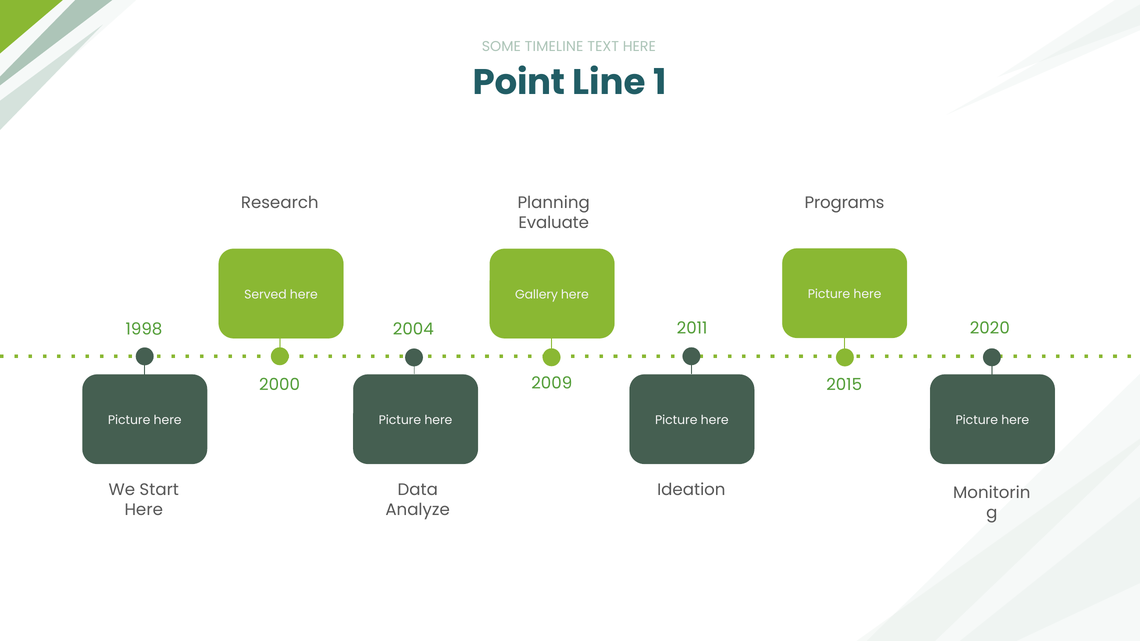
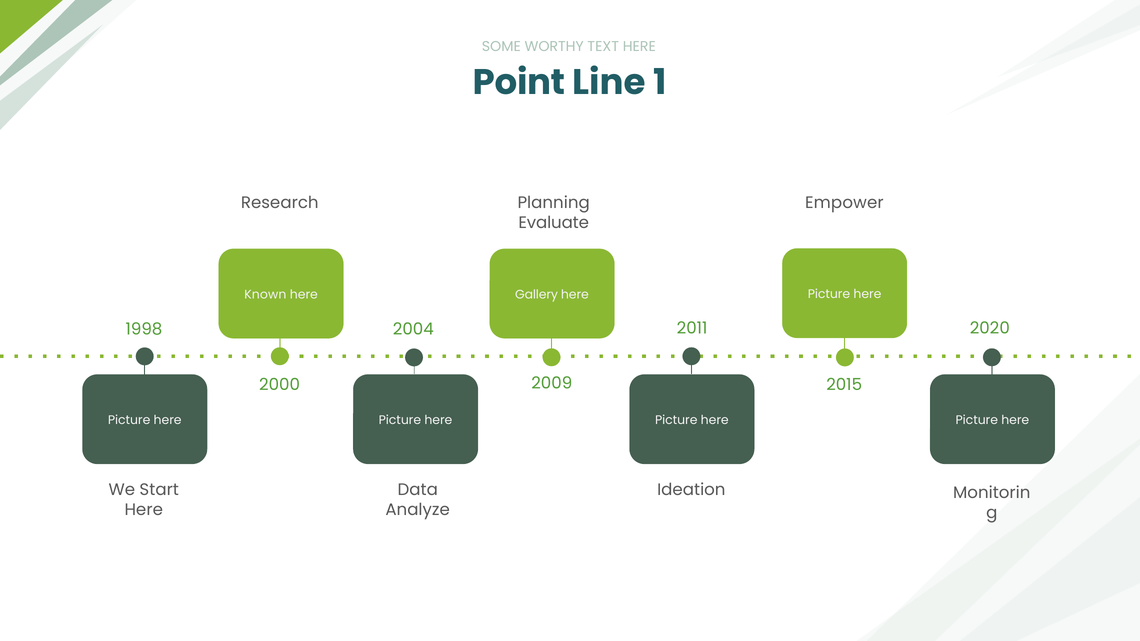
TIMELINE: TIMELINE -> WORTHY (554, 47)
Programs: Programs -> Empower (844, 203)
Served: Served -> Known (265, 295)
